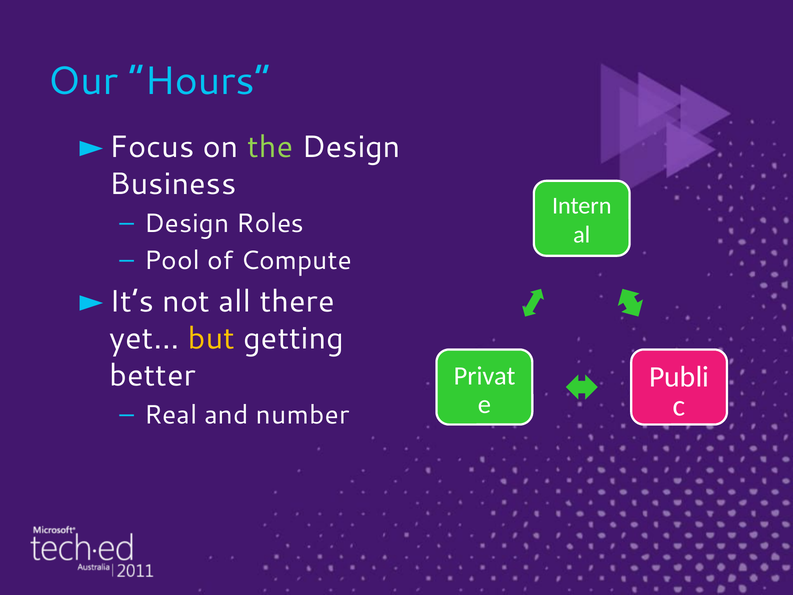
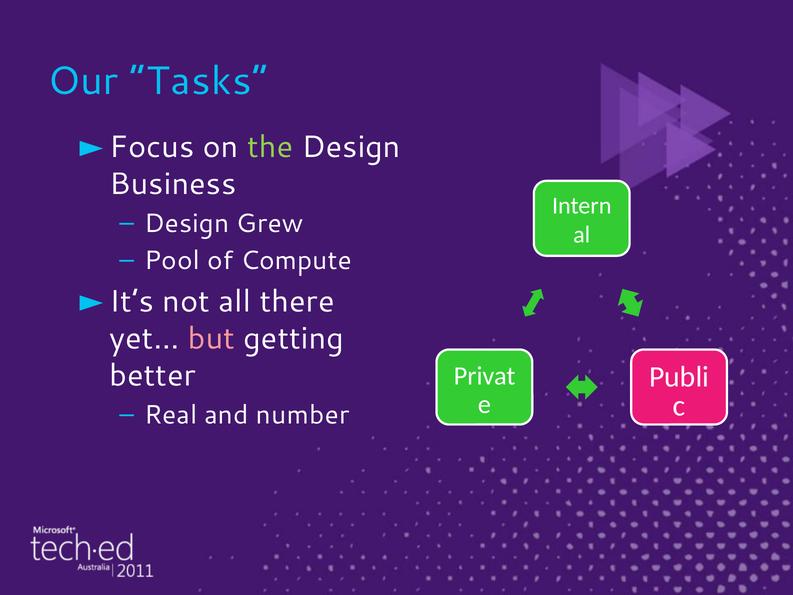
Hours: Hours -> Tasks (199, 81)
Roles: Roles -> Grew (270, 224)
but colour: yellow -> pink (211, 338)
